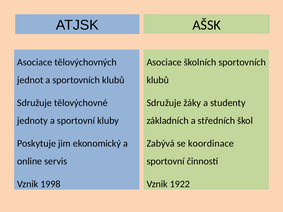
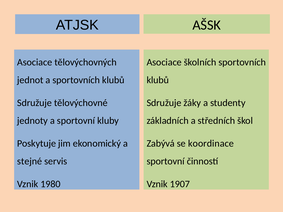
online: online -> stejné (30, 161)
1998: 1998 -> 1980 (50, 184)
1922: 1922 -> 1907 (180, 184)
